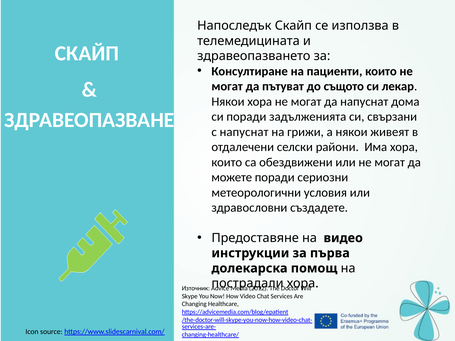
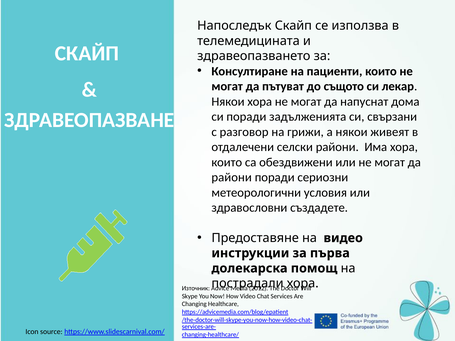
с напуснат: напуснат -> разговор (244, 132)
можете: можете -> райони (232, 177)
